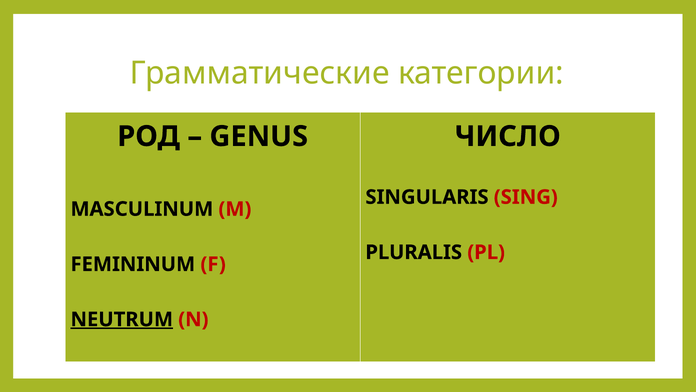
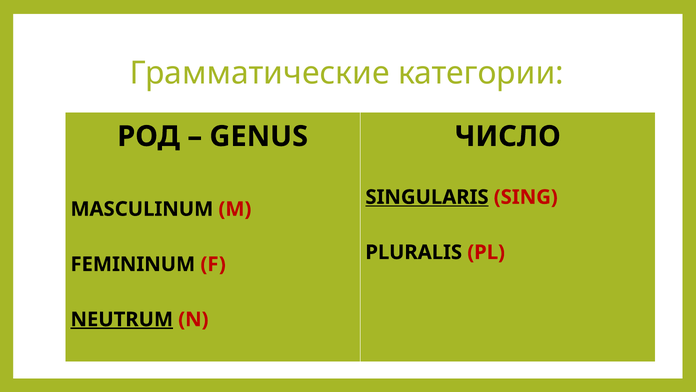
SINGULARIS underline: none -> present (427, 197)
